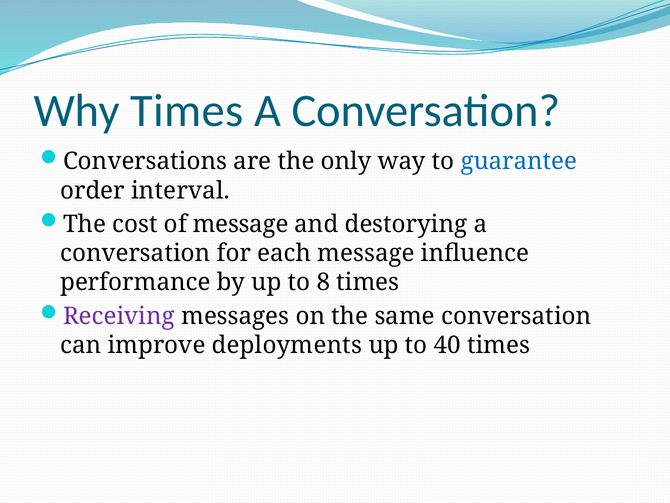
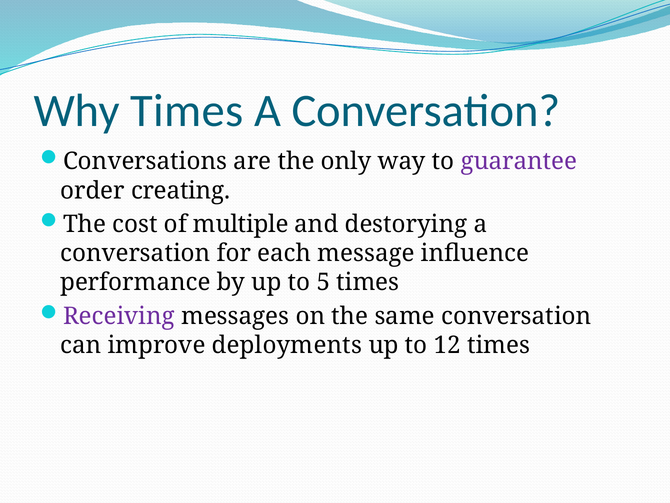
guarantee colour: blue -> purple (519, 161)
interval: interval -> creating (181, 190)
of message: message -> multiple (241, 224)
8: 8 -> 5 (323, 282)
40: 40 -> 12 (447, 345)
